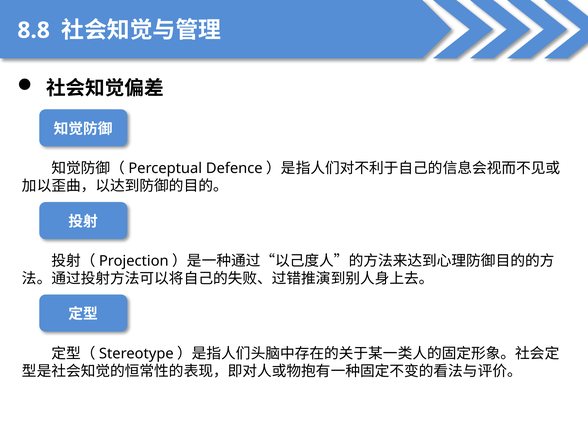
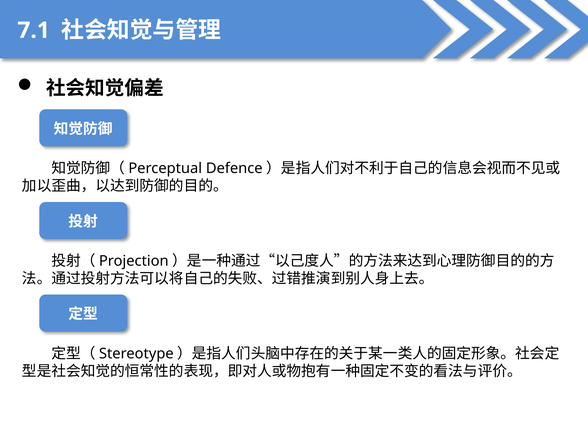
8.8: 8.8 -> 7.1 (34, 30)
